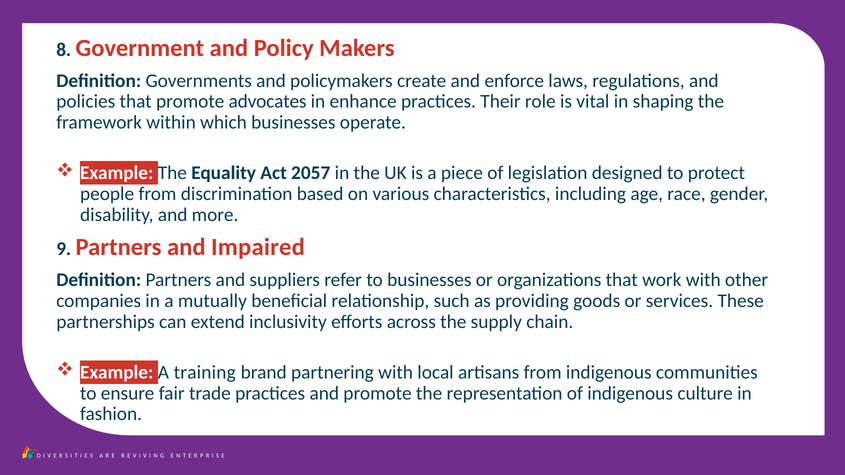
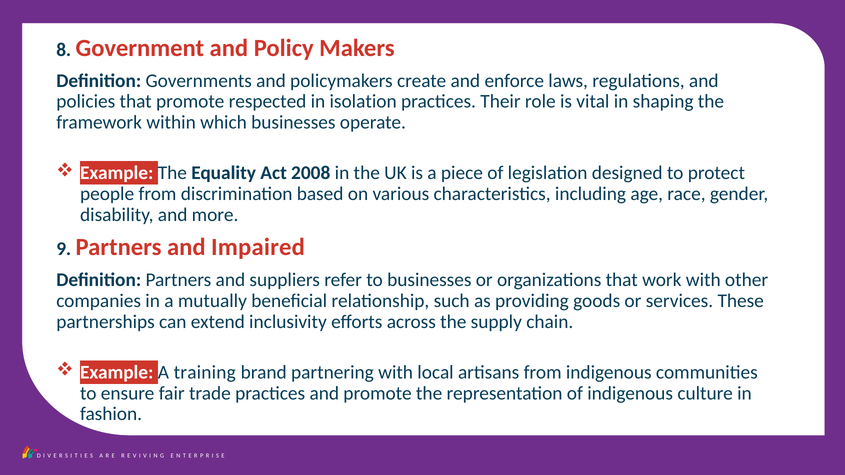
advocates: advocates -> respected (268, 102)
enhance: enhance -> isolation (363, 102)
2057: 2057 -> 2008 (311, 173)
